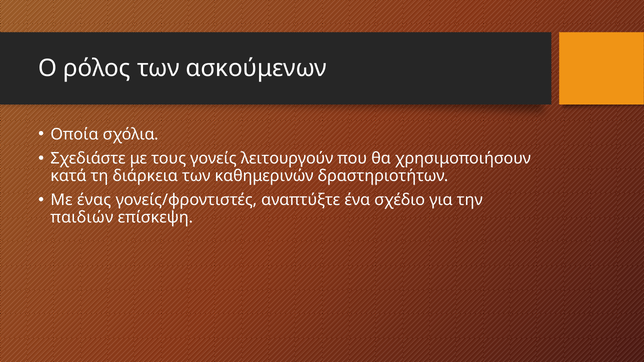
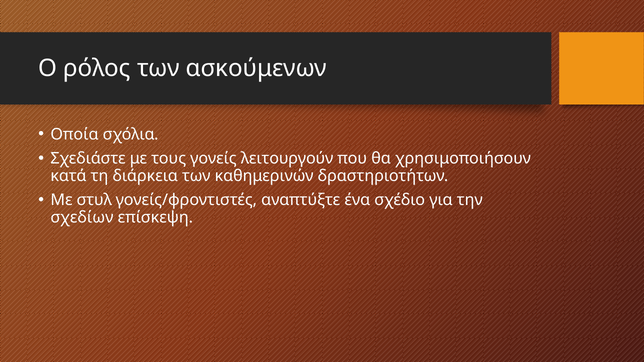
ένας: ένας -> στυλ (94, 200)
παιδιών: παιδιών -> σχεδίων (82, 217)
